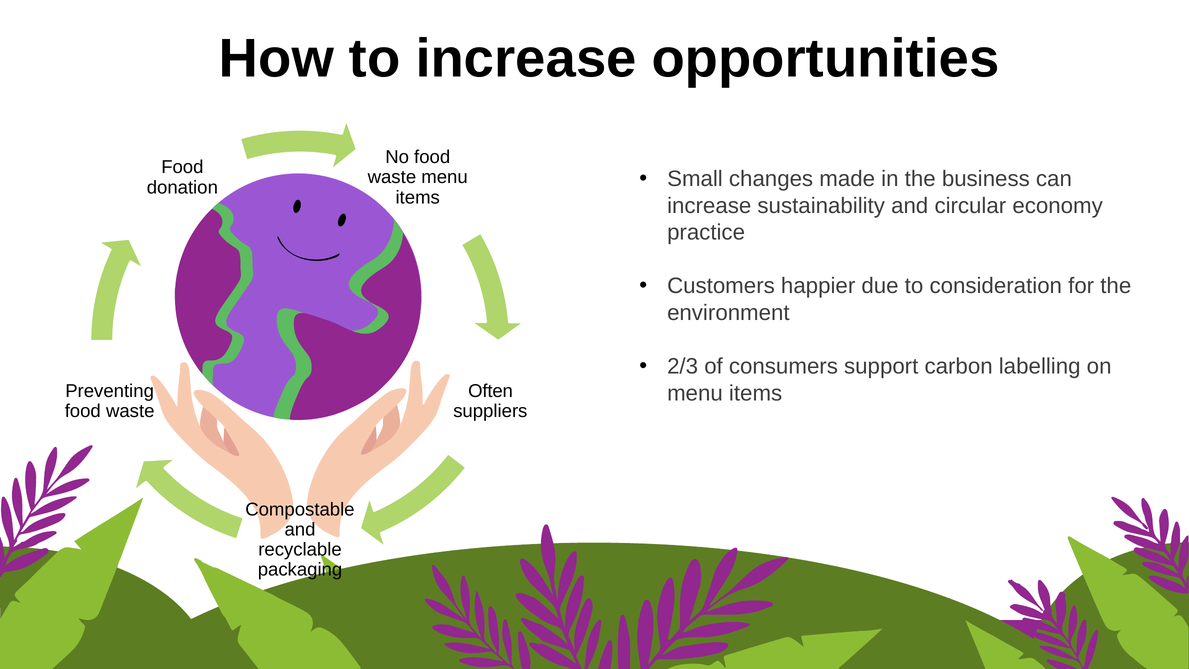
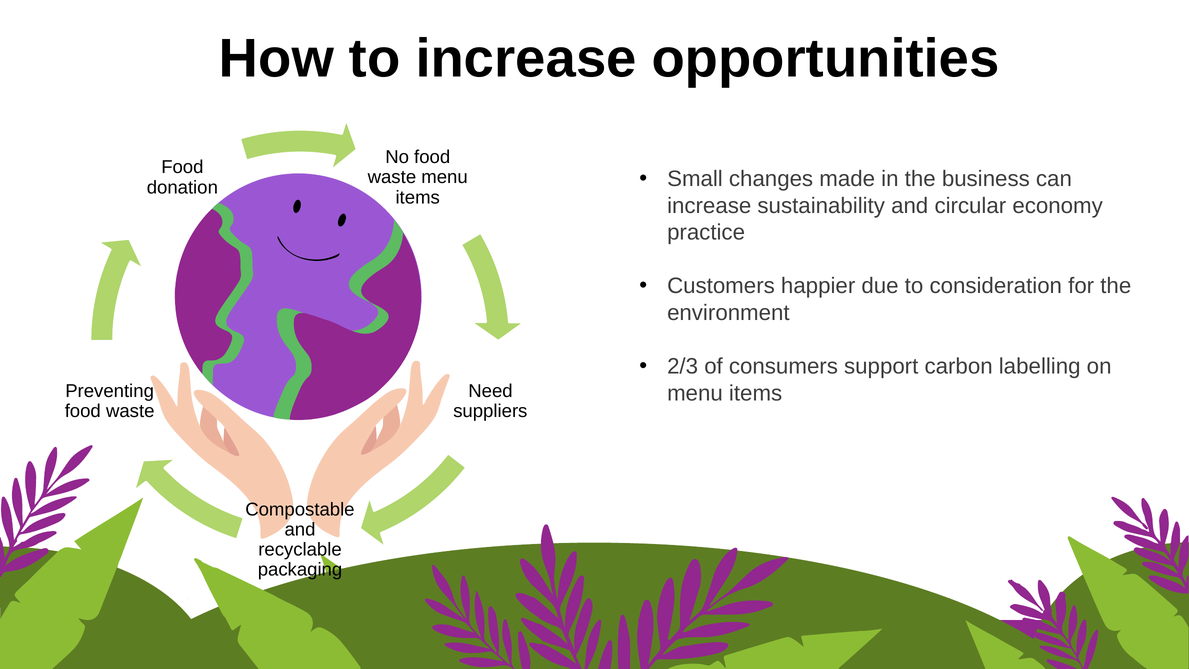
Often: Often -> Need (490, 391)
